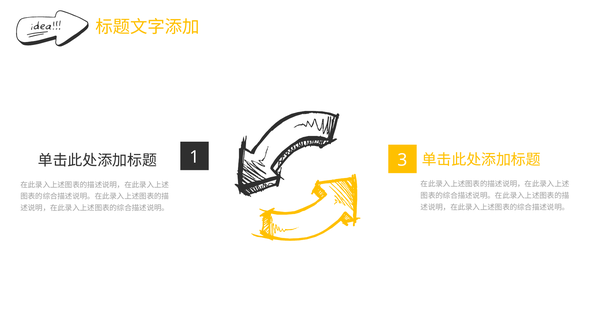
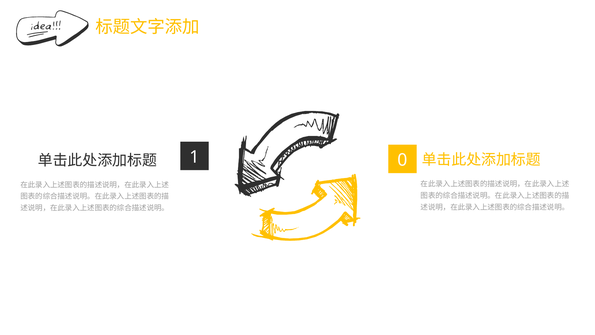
3: 3 -> 0 (402, 160)
